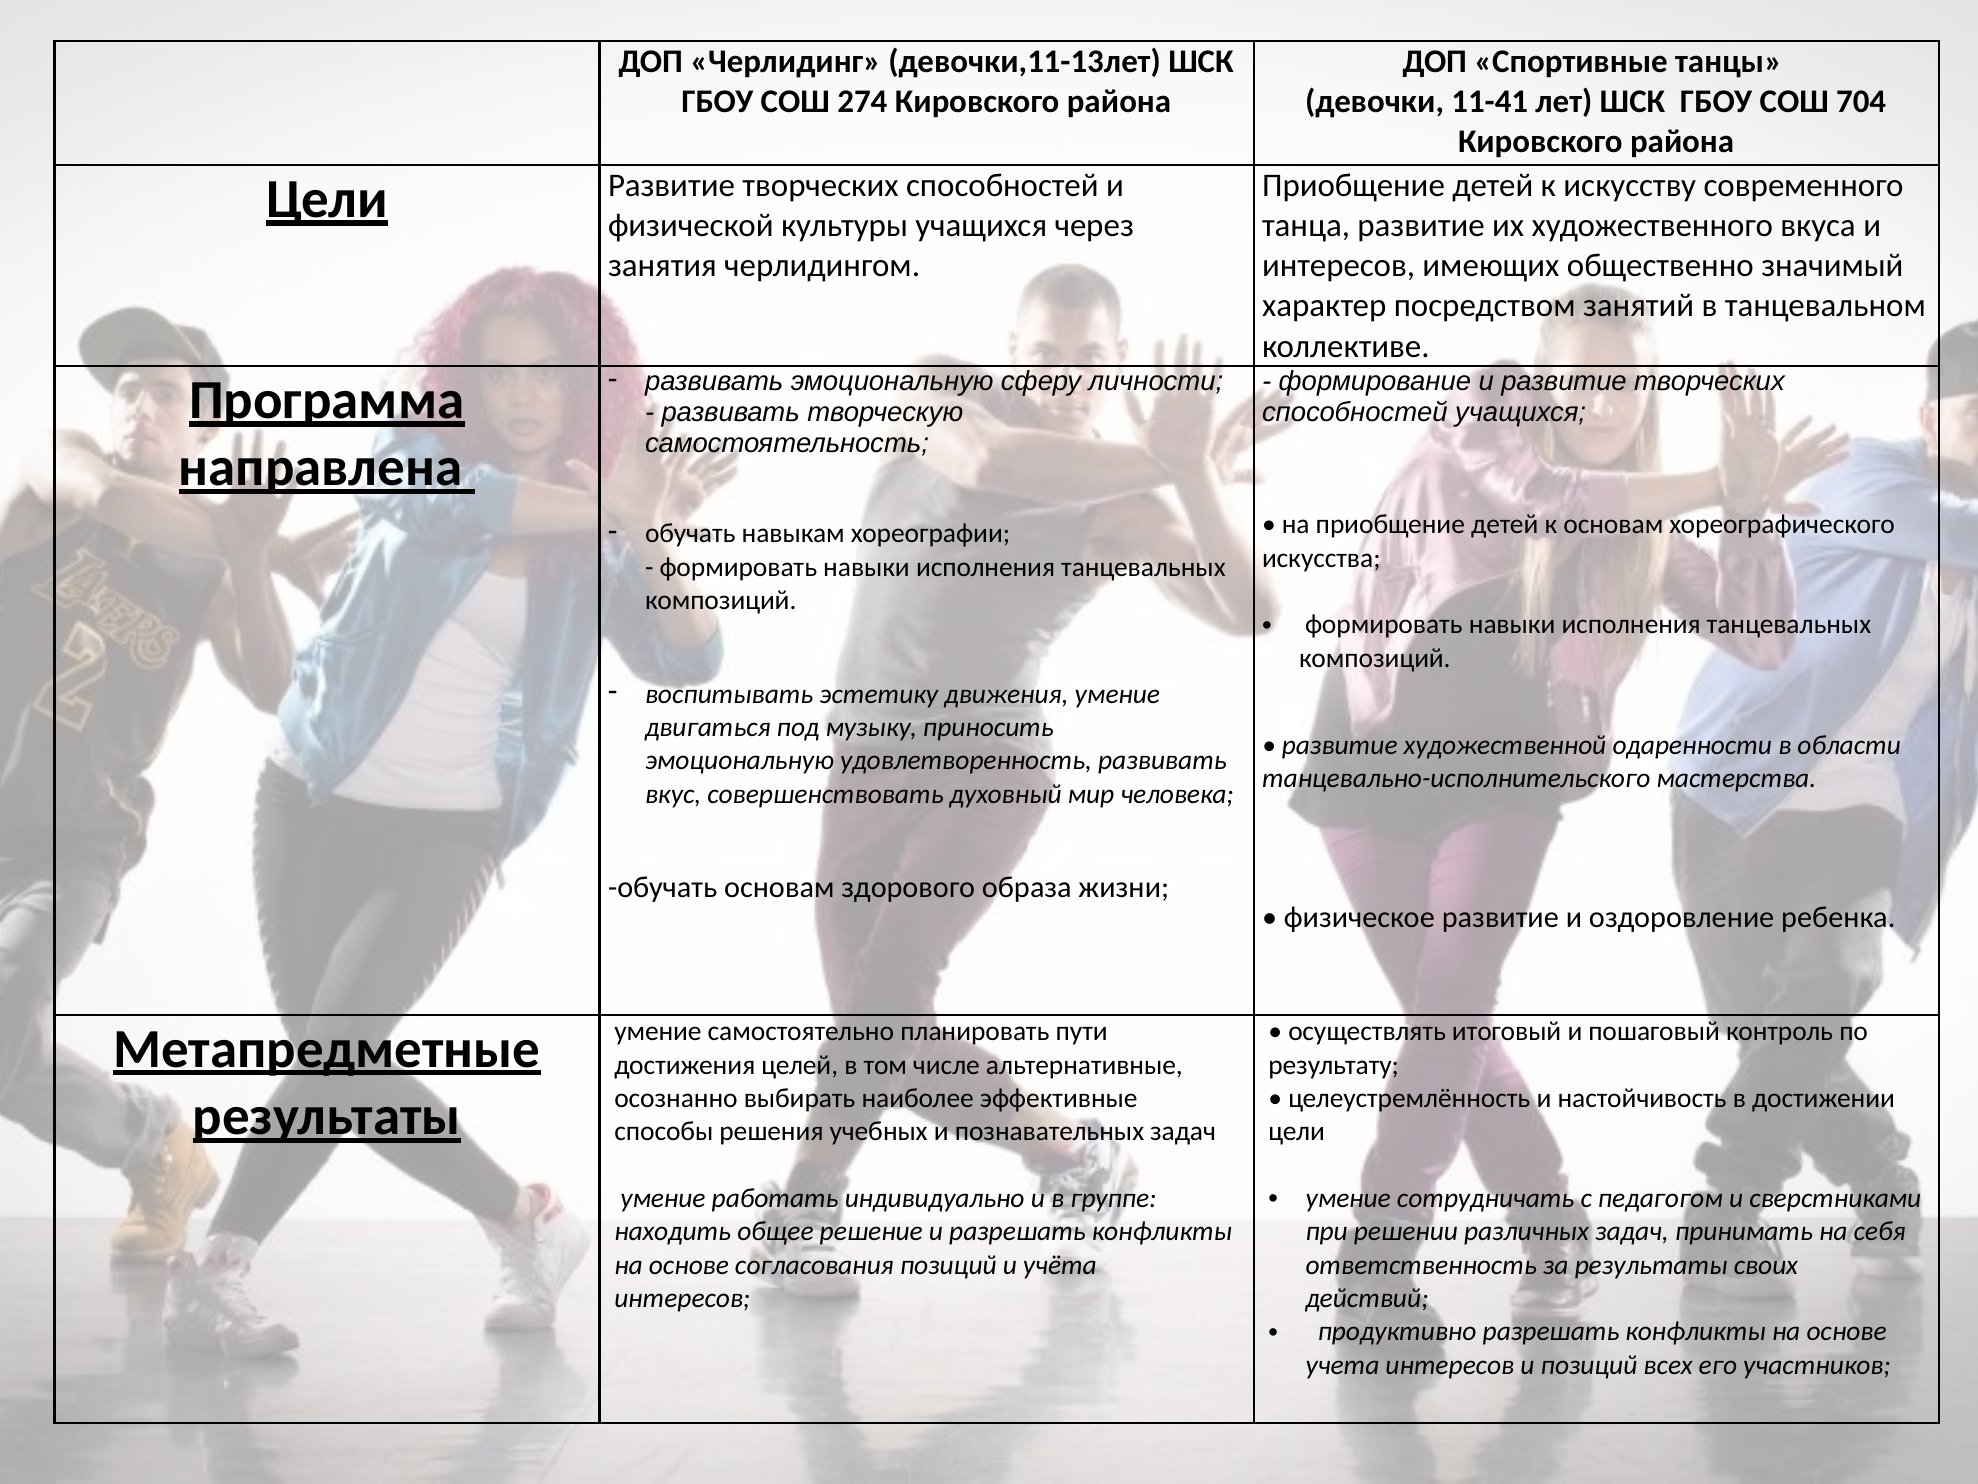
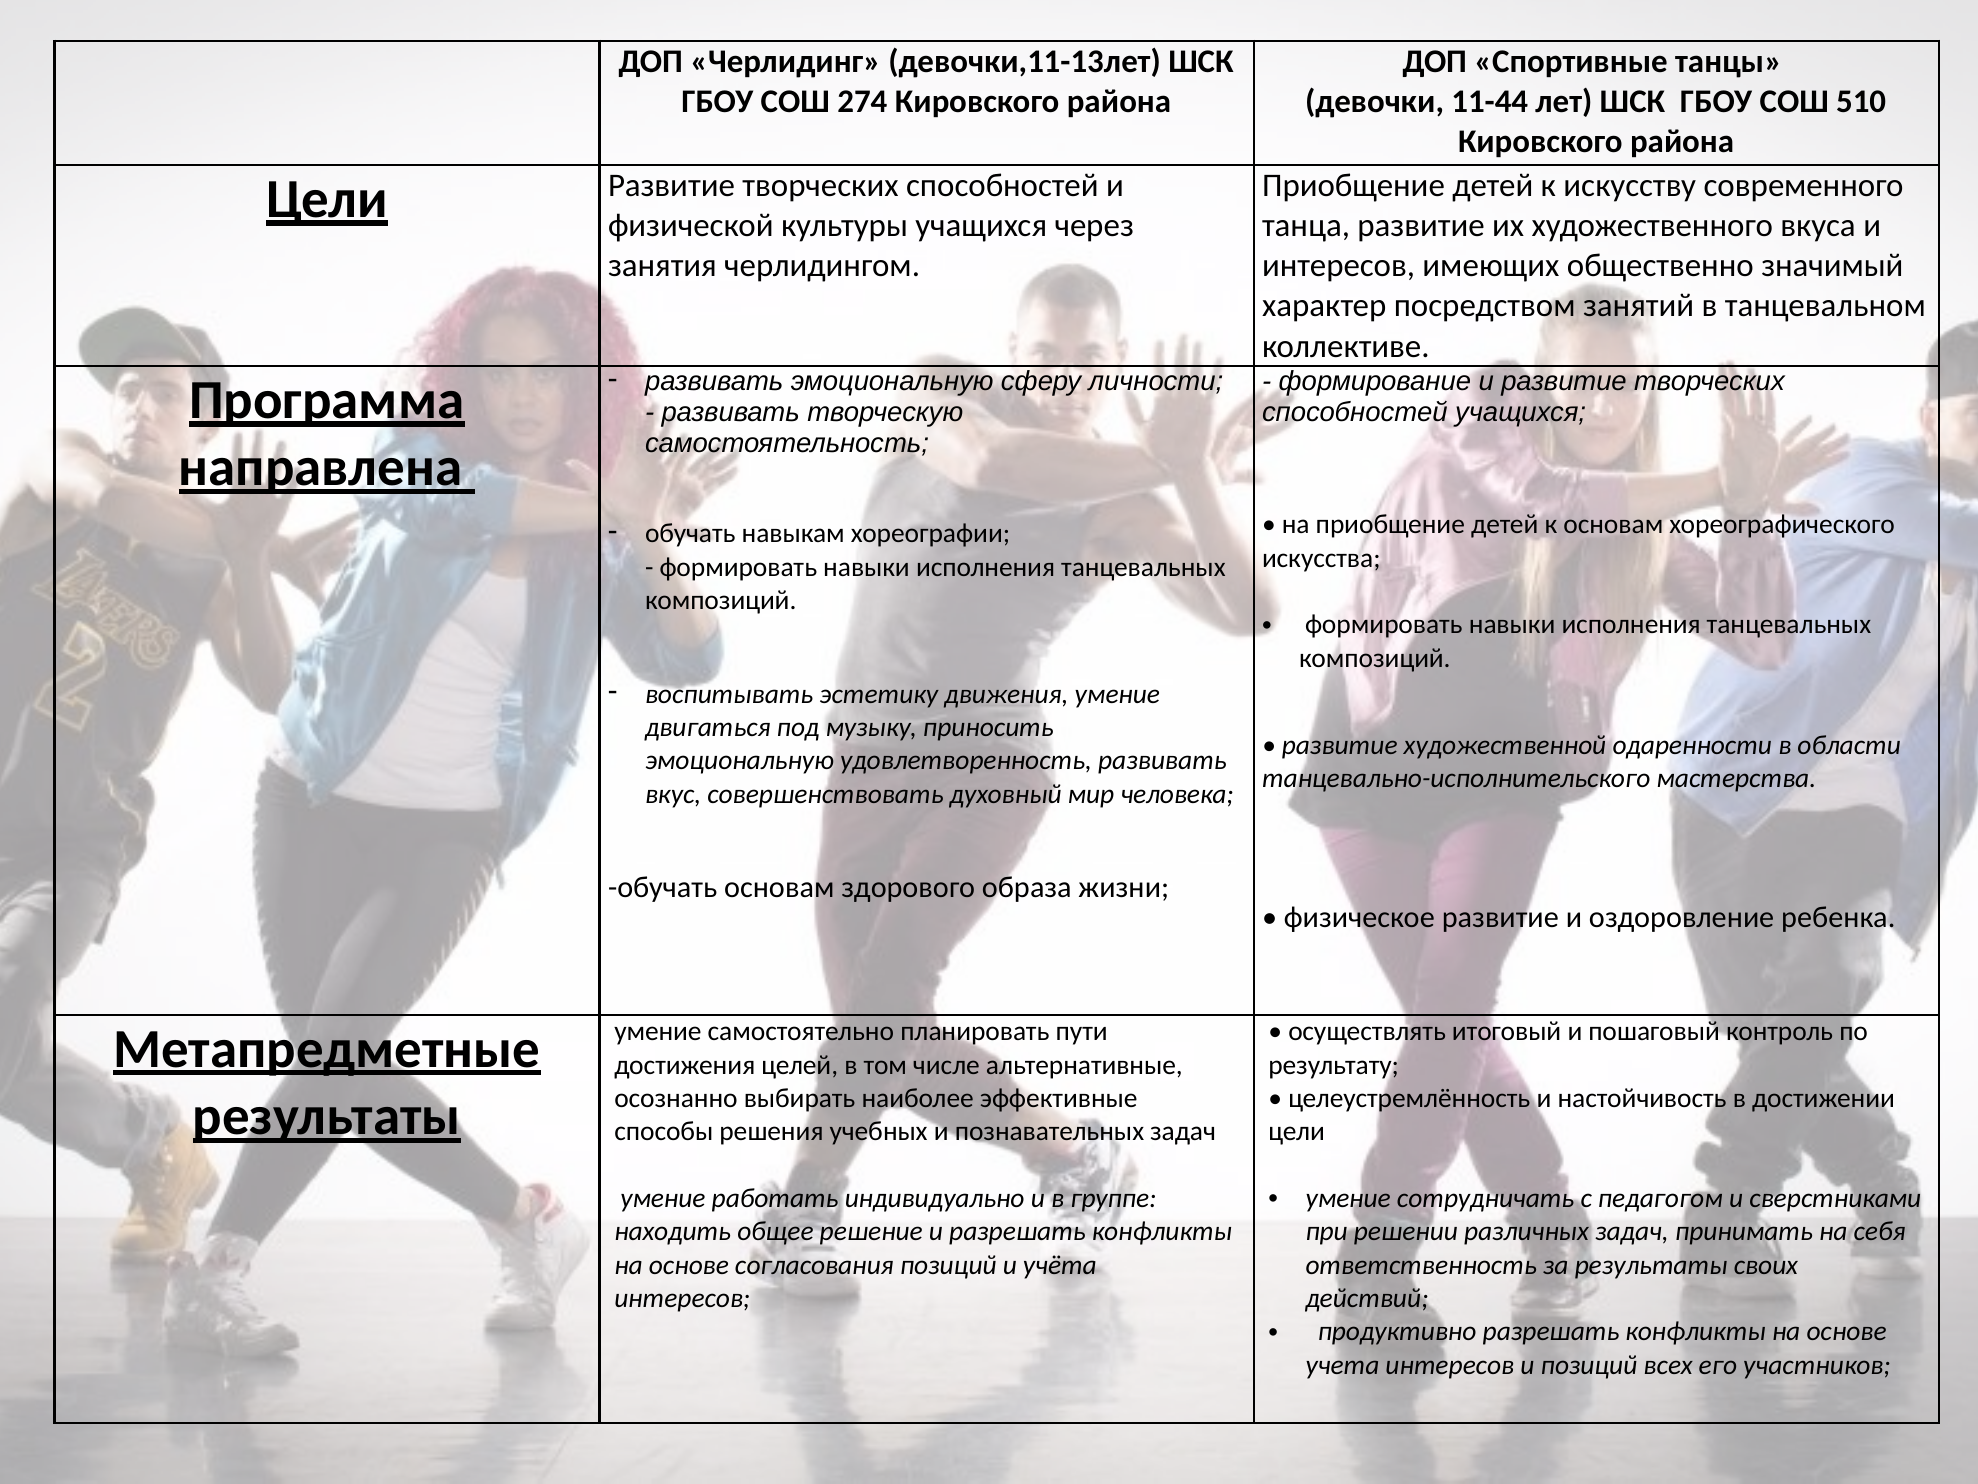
11-41: 11-41 -> 11-44 (1490, 101)
704: 704 -> 510 (1861, 101)
